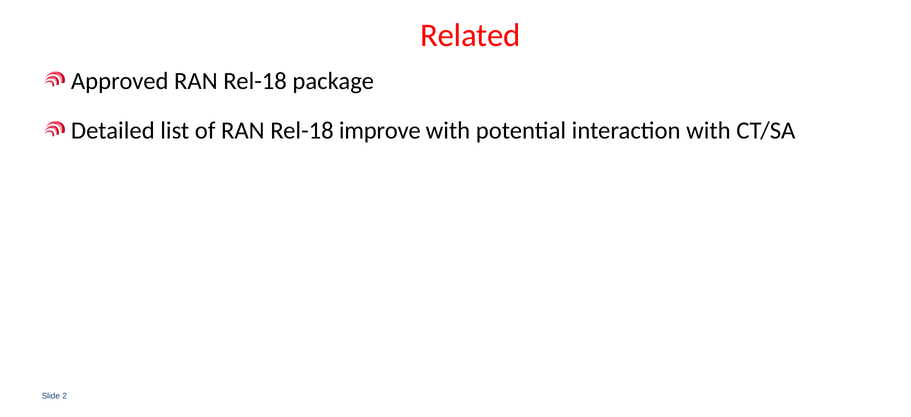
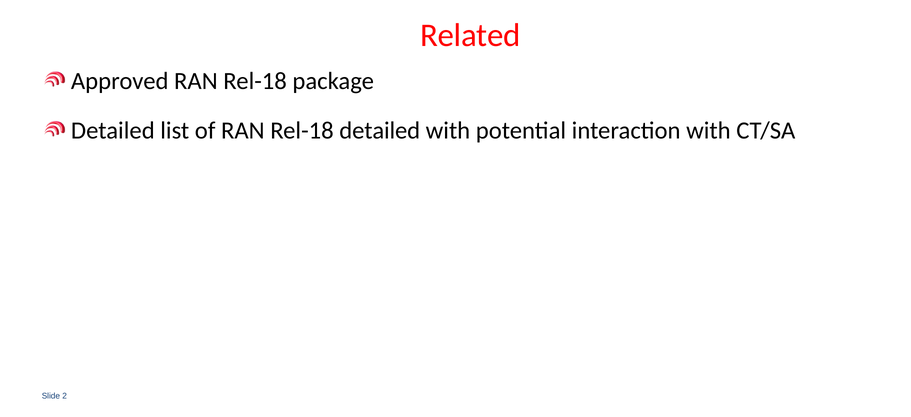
Rel-18 improve: improve -> detailed (380, 131)
